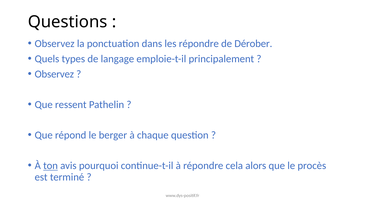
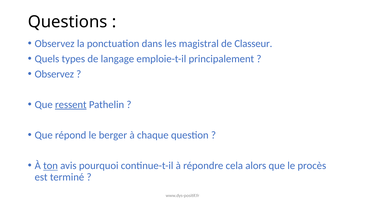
les répondre: répondre -> magistral (199, 44)
Dérober: Dérober -> Classeur (253, 44)
ressent underline: none -> present (71, 105)
